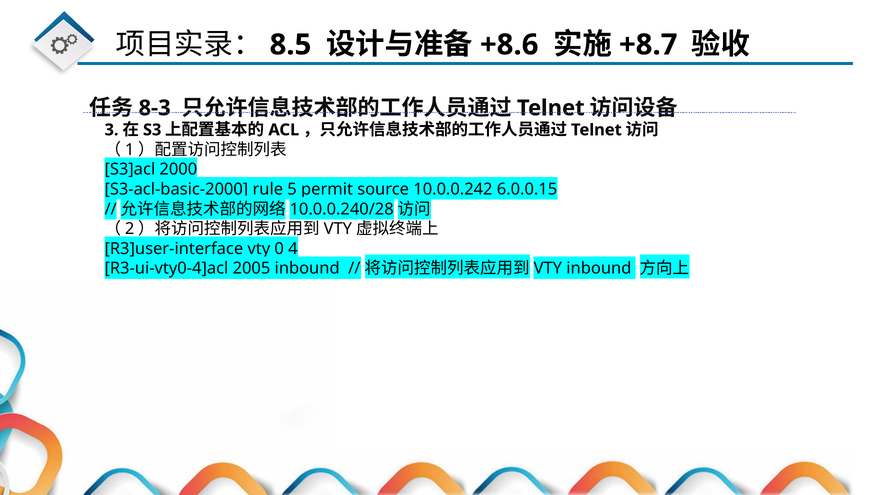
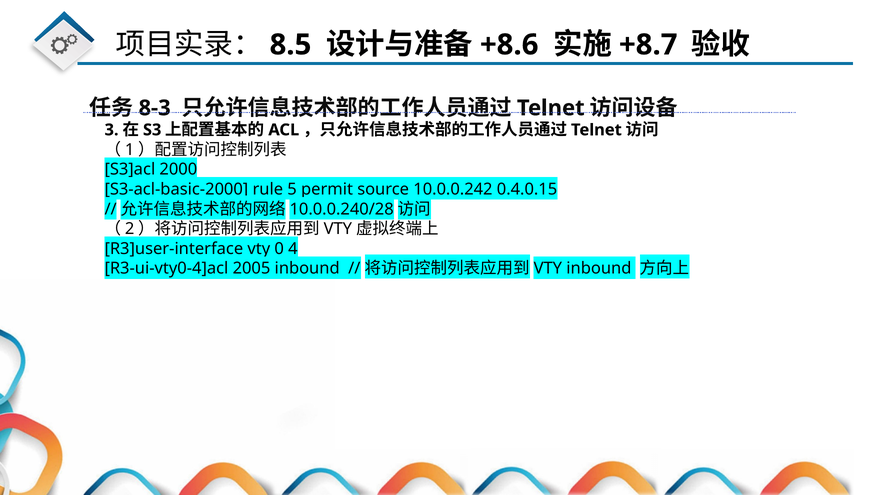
6.0.0.15: 6.0.0.15 -> 0.4.0.15 (527, 189)
